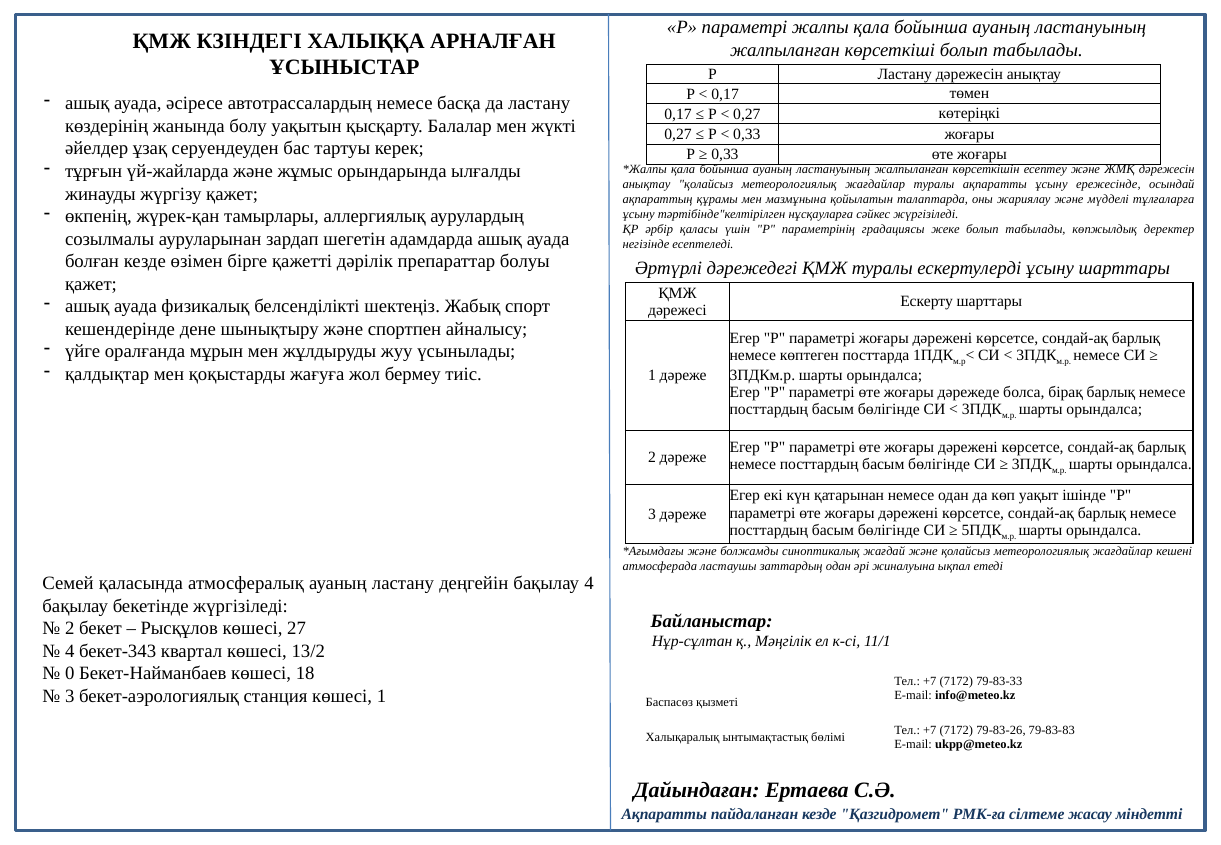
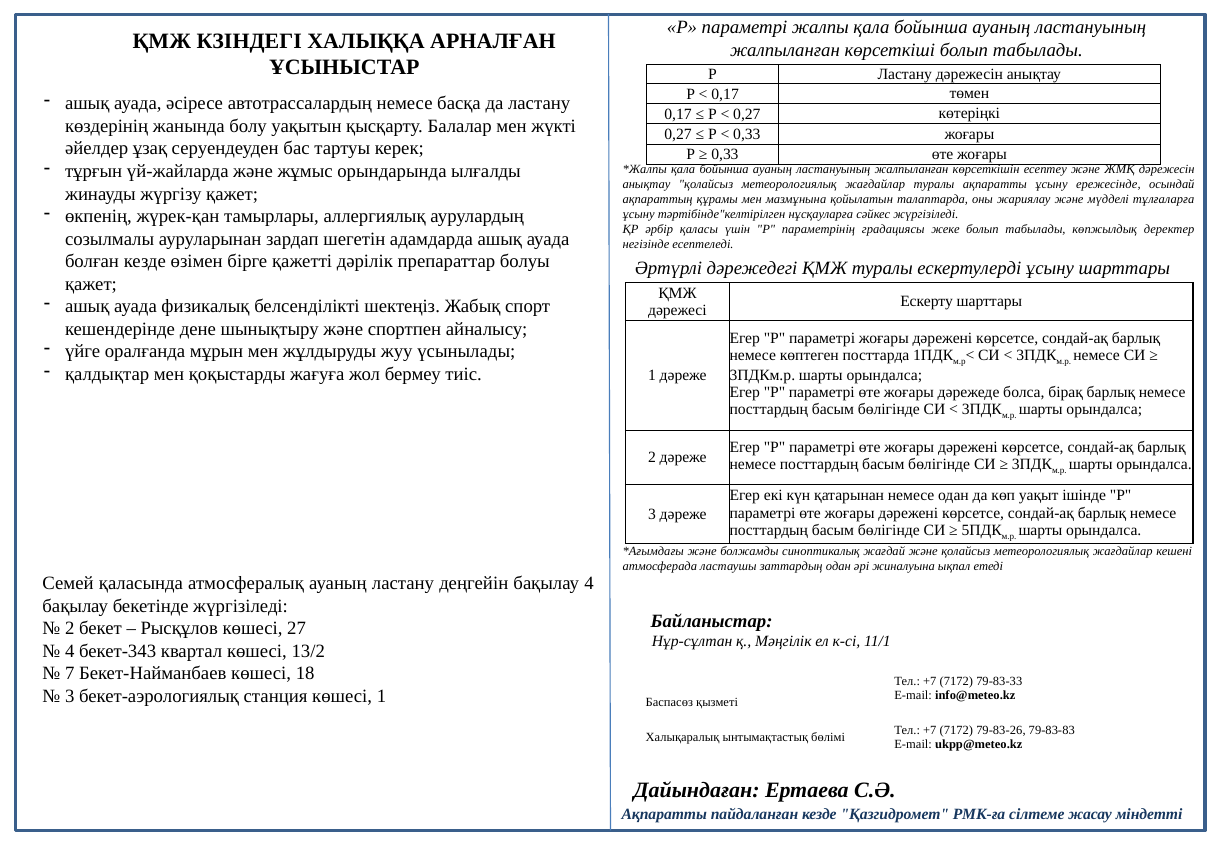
0: 0 -> 7 (70, 674)
